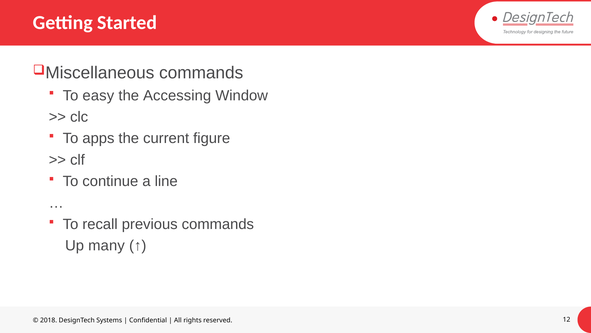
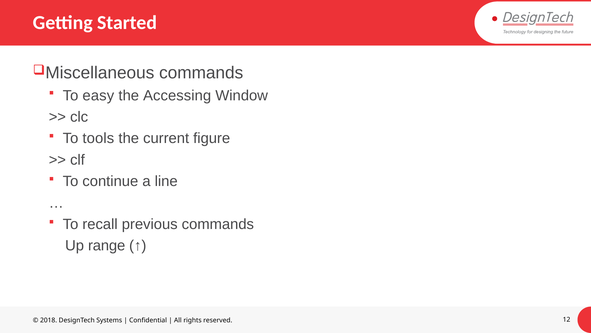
apps: apps -> tools (98, 138)
many: many -> range (107, 245)
